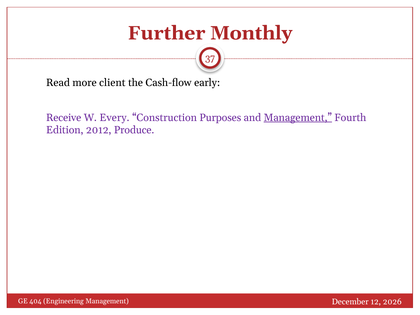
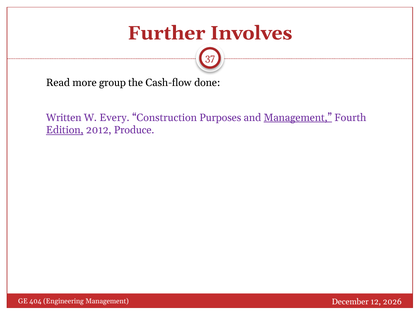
Monthly: Monthly -> Involves (251, 33)
client: client -> group (112, 83)
early: early -> done (207, 83)
Receive: Receive -> Written (64, 118)
Edition underline: none -> present (65, 130)
